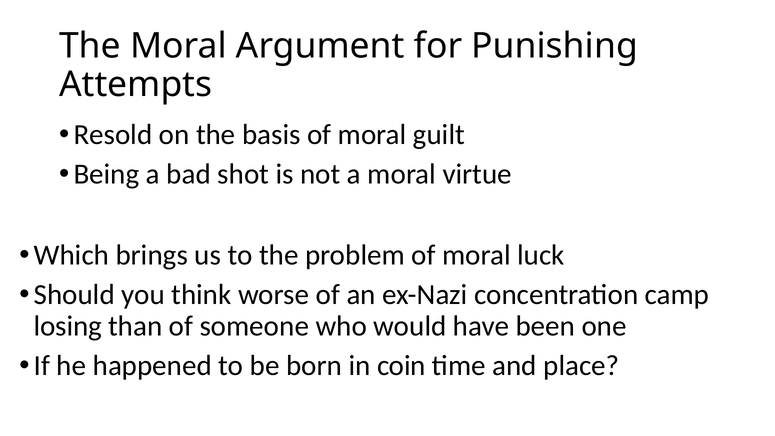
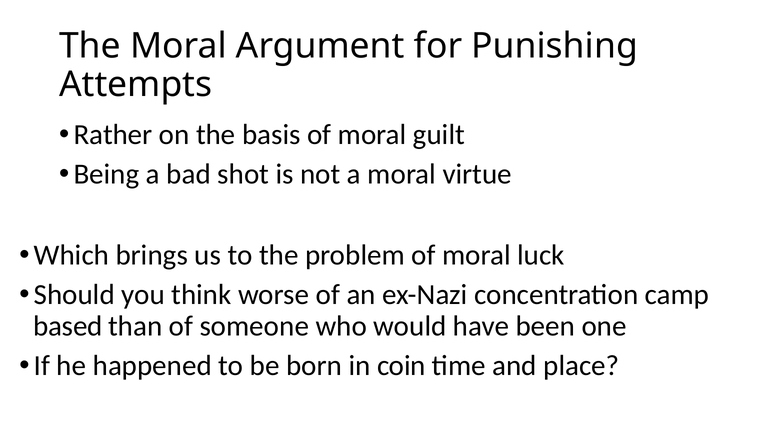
Resold: Resold -> Rather (113, 134)
losing: losing -> based (68, 326)
